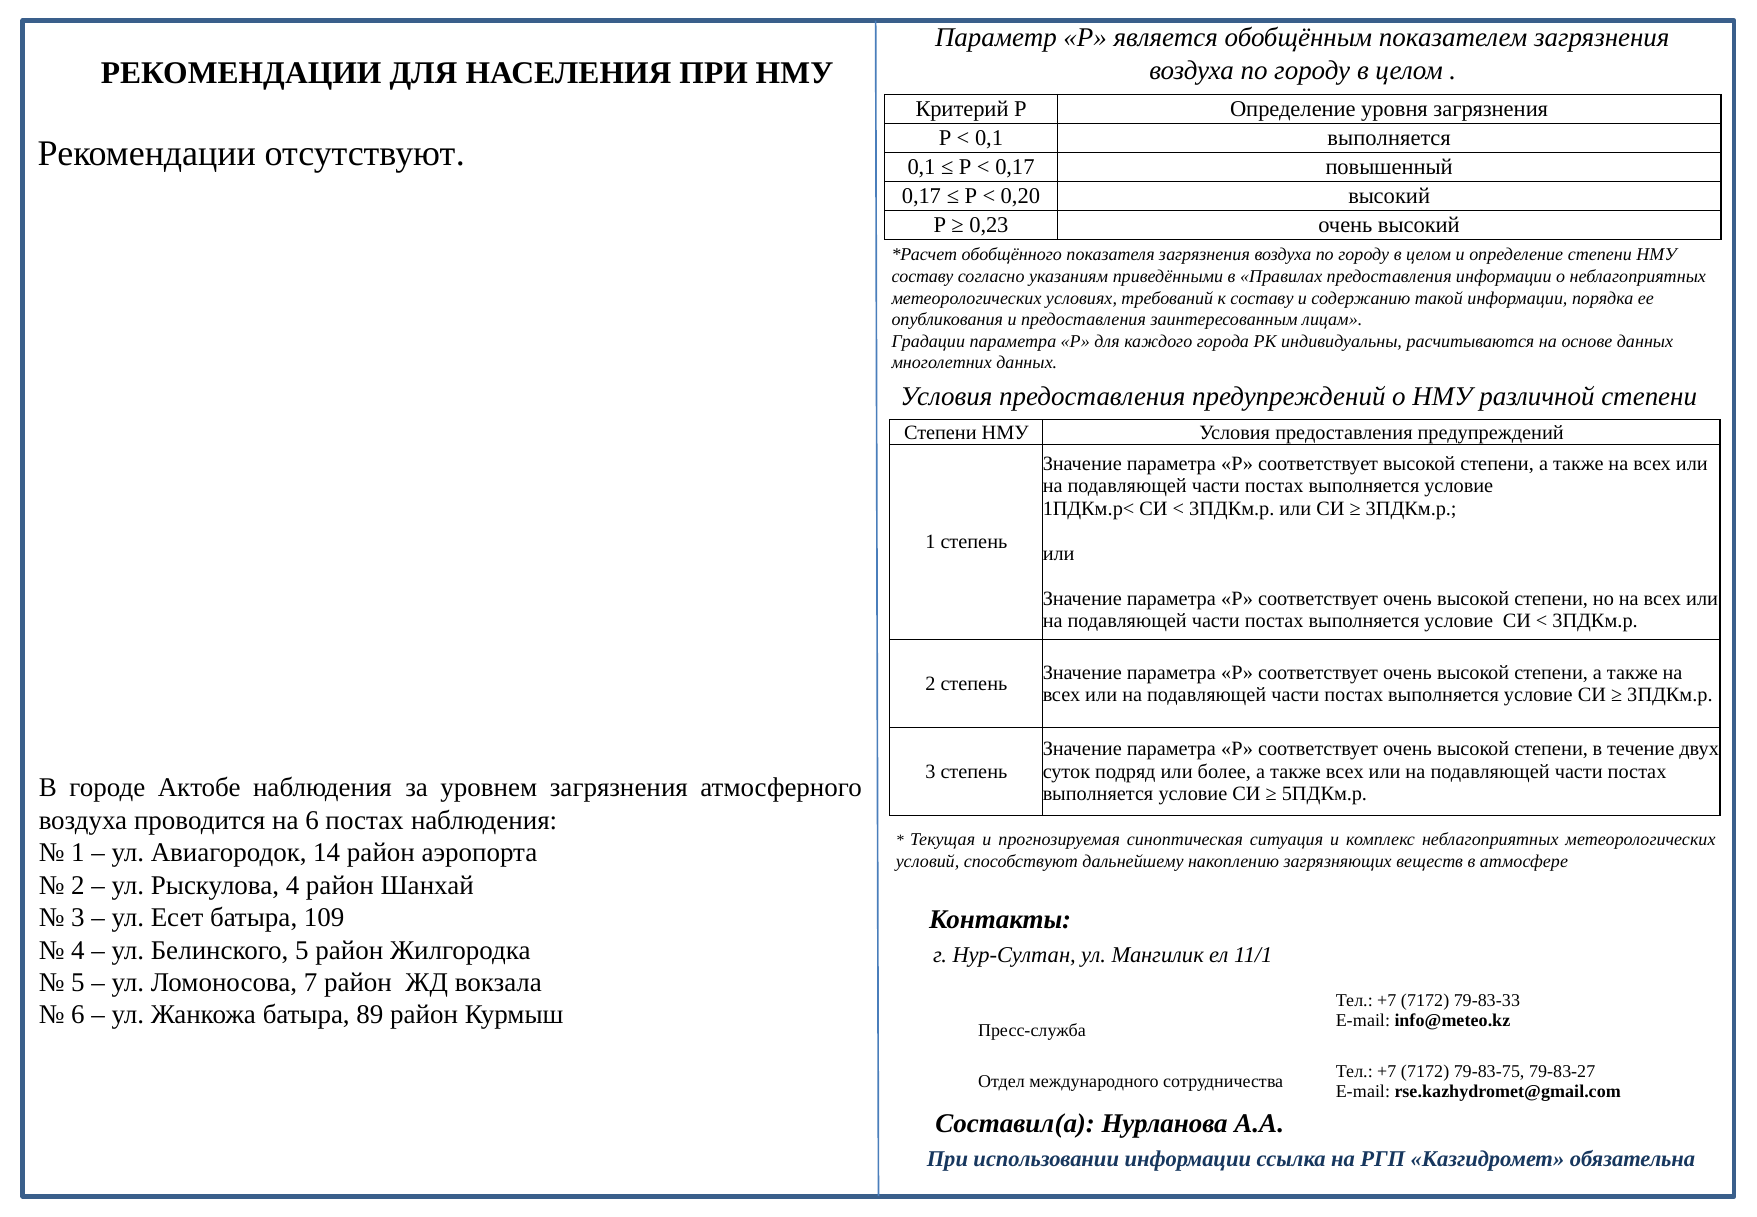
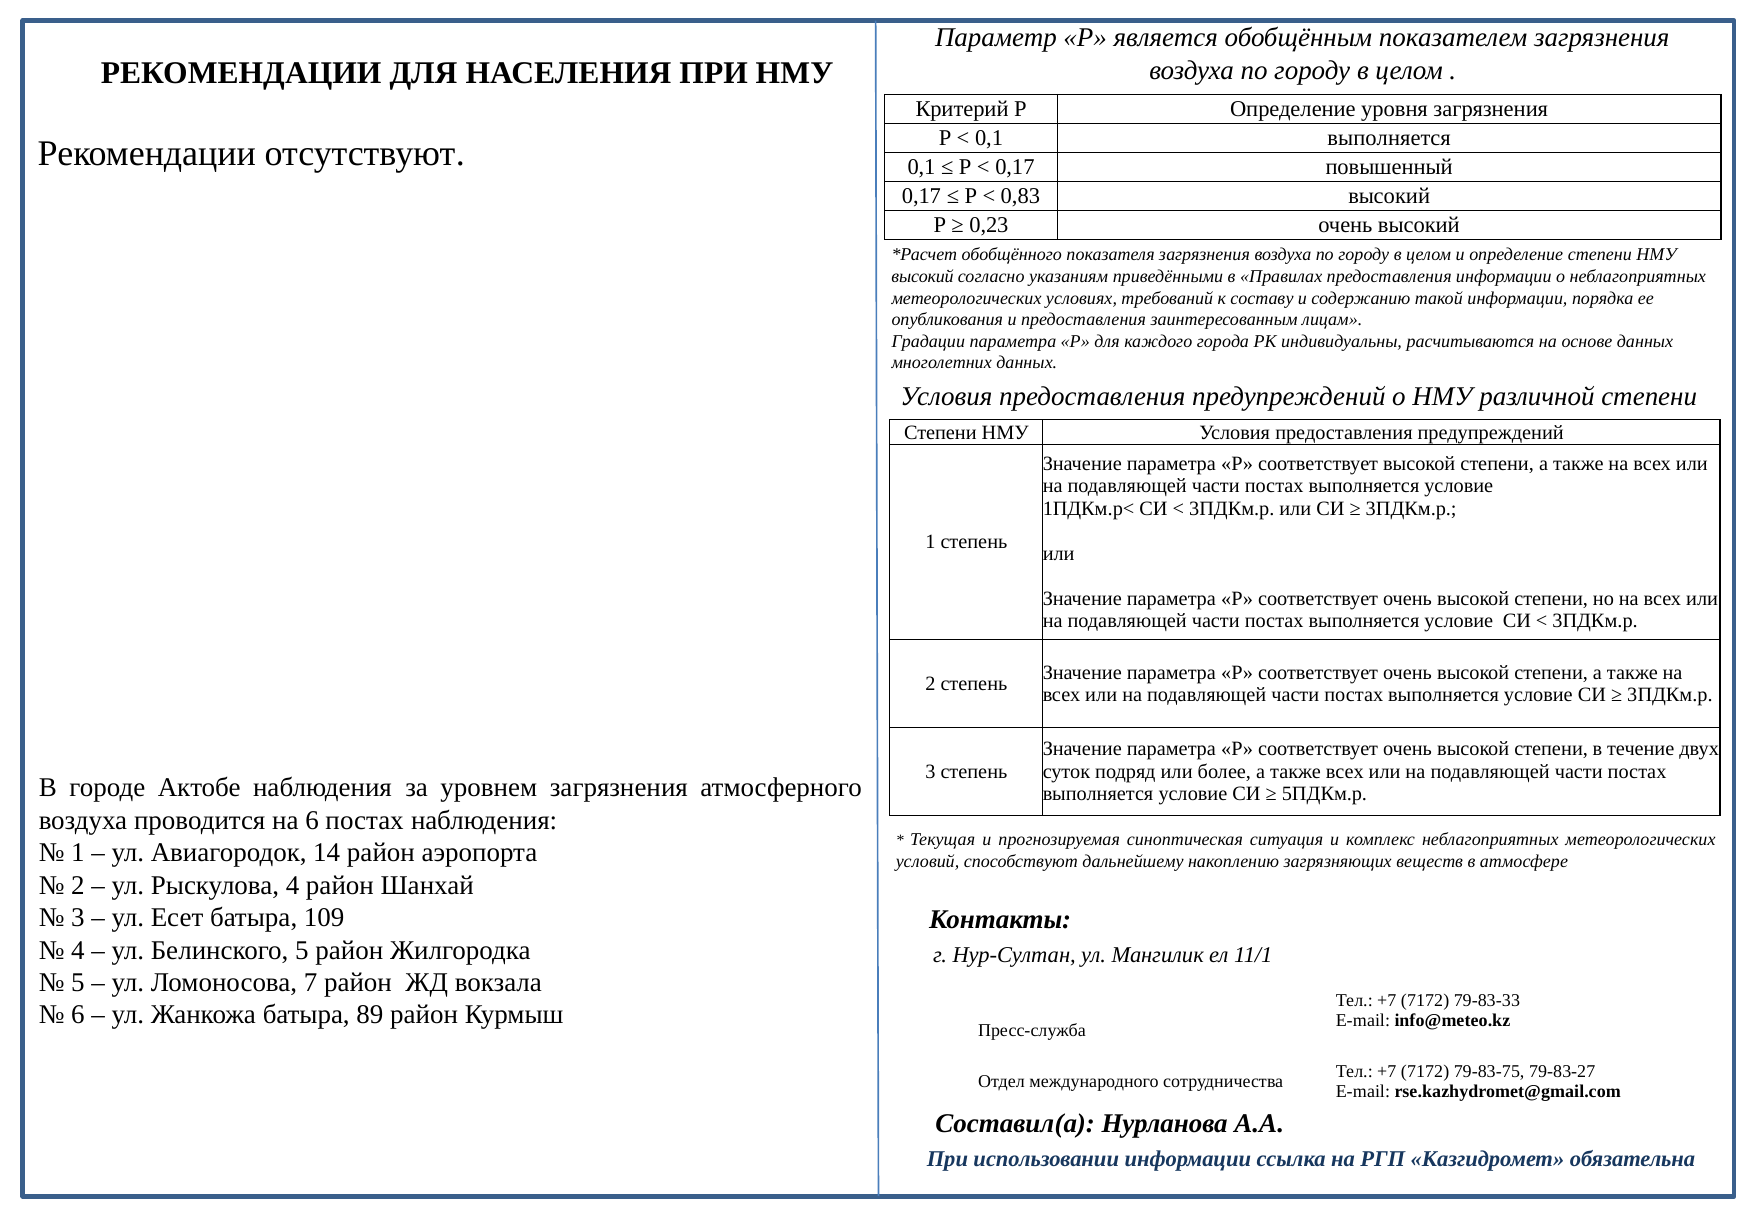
0,20: 0,20 -> 0,83 (1020, 195)
составу: составу -> высокий (923, 276)
